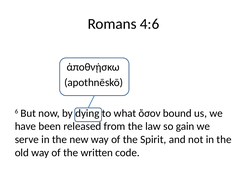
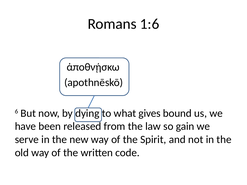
4:6: 4:6 -> 1:6 (150, 24)
ὅσον: ὅσον -> gives (150, 113)
